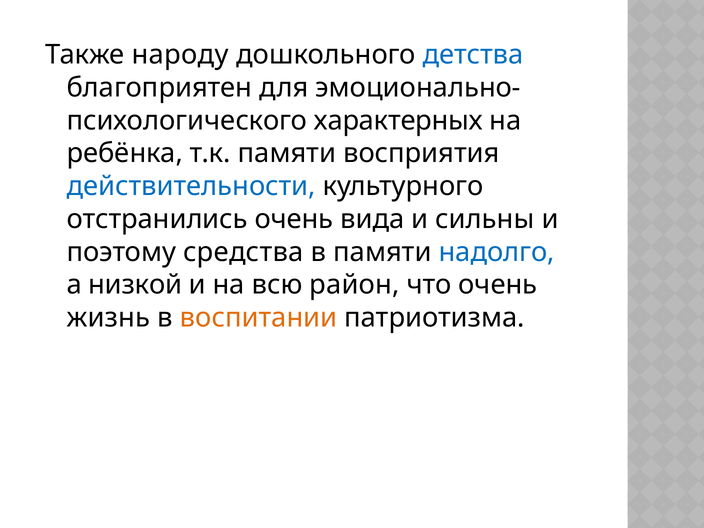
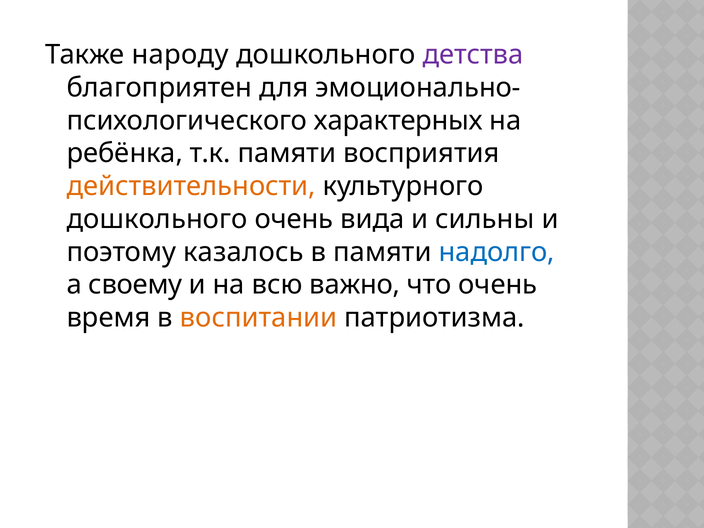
детства colour: blue -> purple (473, 55)
действительности colour: blue -> orange (191, 186)
отстранились: отстранились -> дошкольного (157, 219)
средства: средства -> казалось (243, 252)
низкой: низкой -> своему (135, 285)
район: район -> важно (355, 285)
жизнь: жизнь -> время (108, 318)
